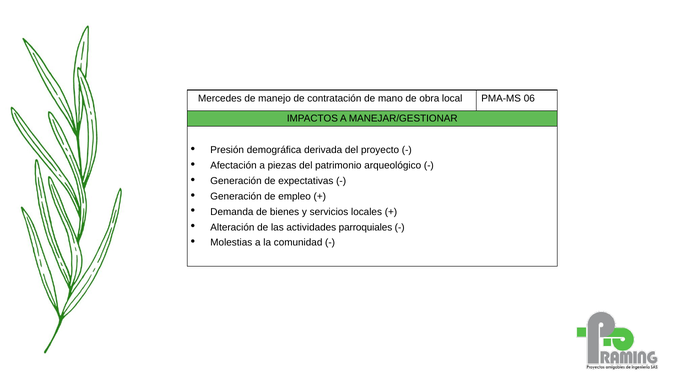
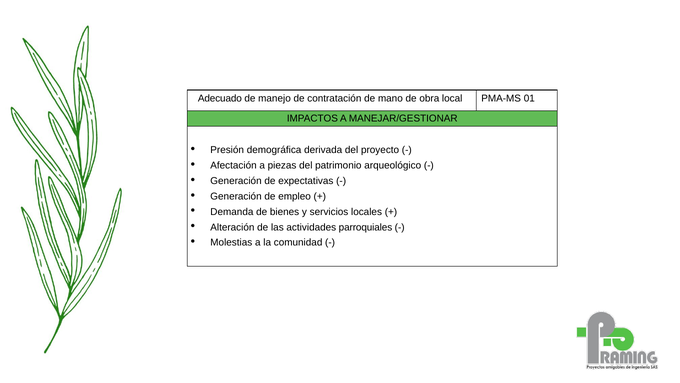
Mercedes: Mercedes -> Adecuado (220, 98)
06: 06 -> 01 (529, 98)
